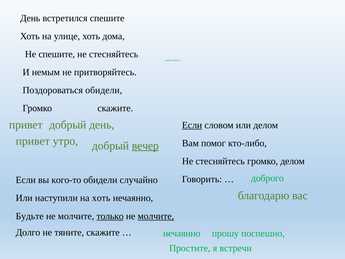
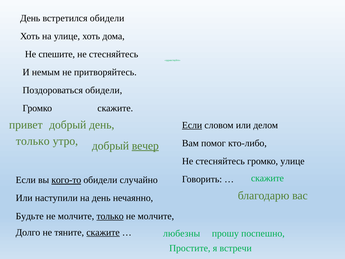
встретился спешите: спешите -> обидели (107, 18)
привет: привет -> только (33, 141)
громко делом: делом -> улице (292, 161)
доброго: доброго -> скажите (267, 178)
кого-то underline: none -> present (66, 180)
на хоть: хоть -> день (101, 198)
молчите underline: present -> none (156, 216)
скажите underline: none -> present (103, 232)
нечаянно: нечаянно -> любезны (182, 233)
